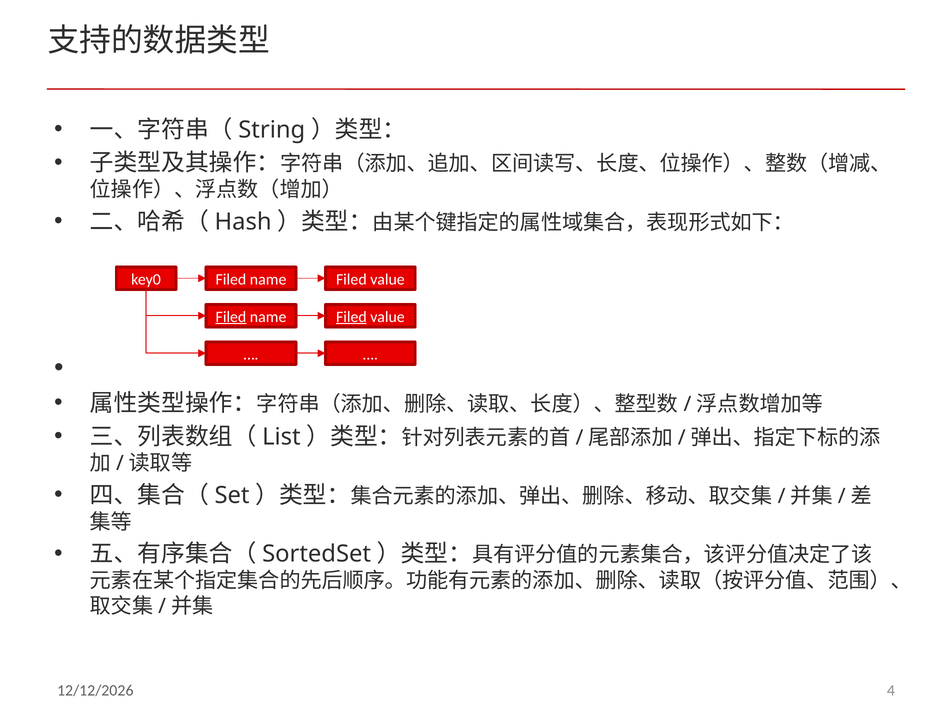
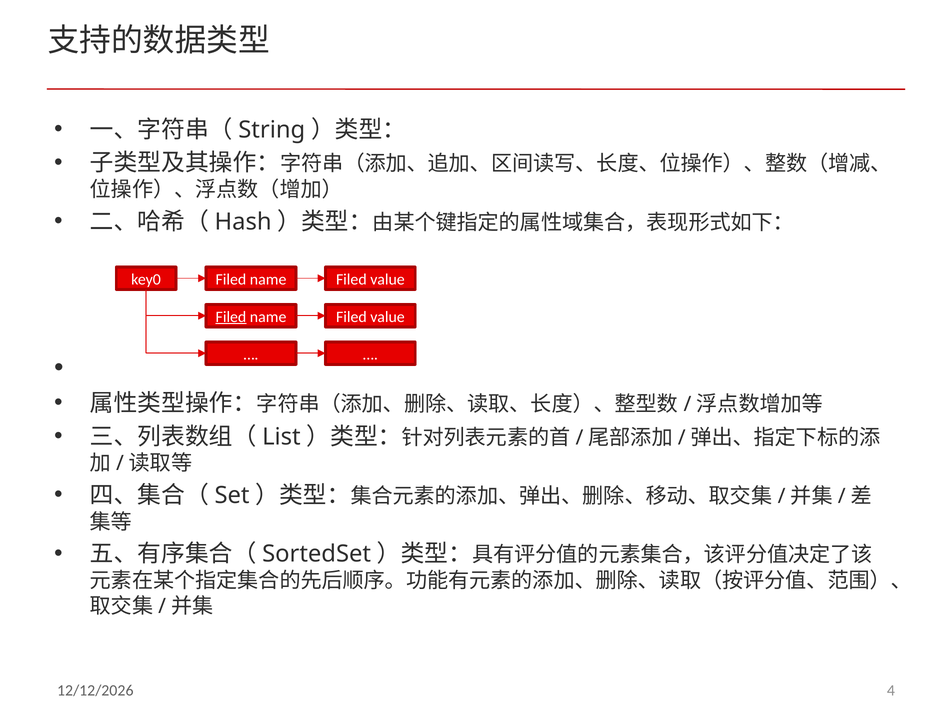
Filed underline: present -> none (351, 317)
